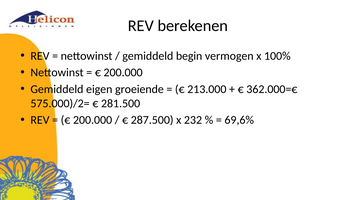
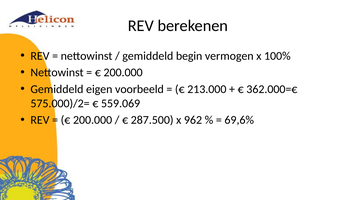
groeiende: groeiende -> voorbeeld (139, 89)
281.500: 281.500 -> 559.069 (121, 103)
232: 232 -> 962 (193, 120)
